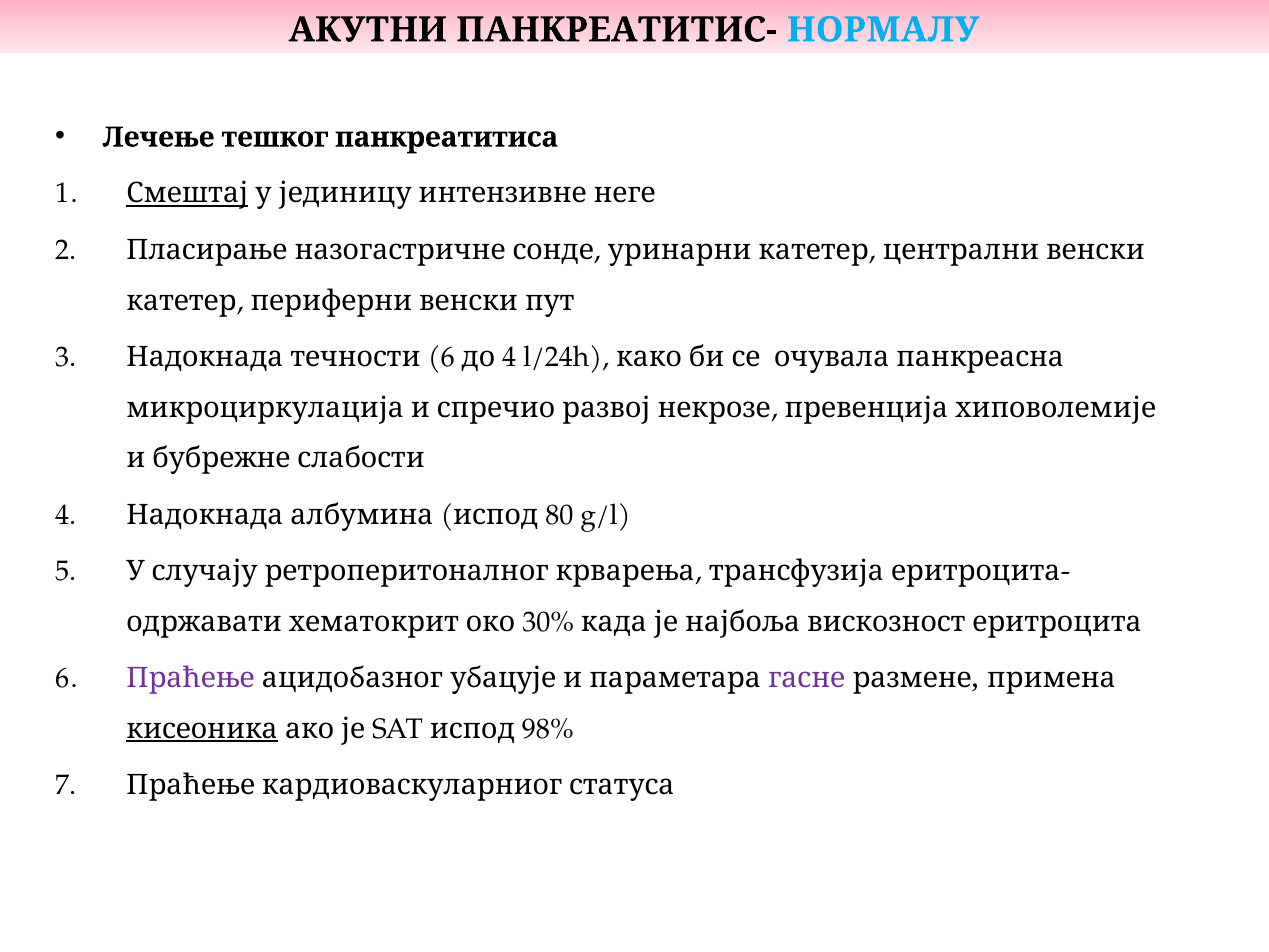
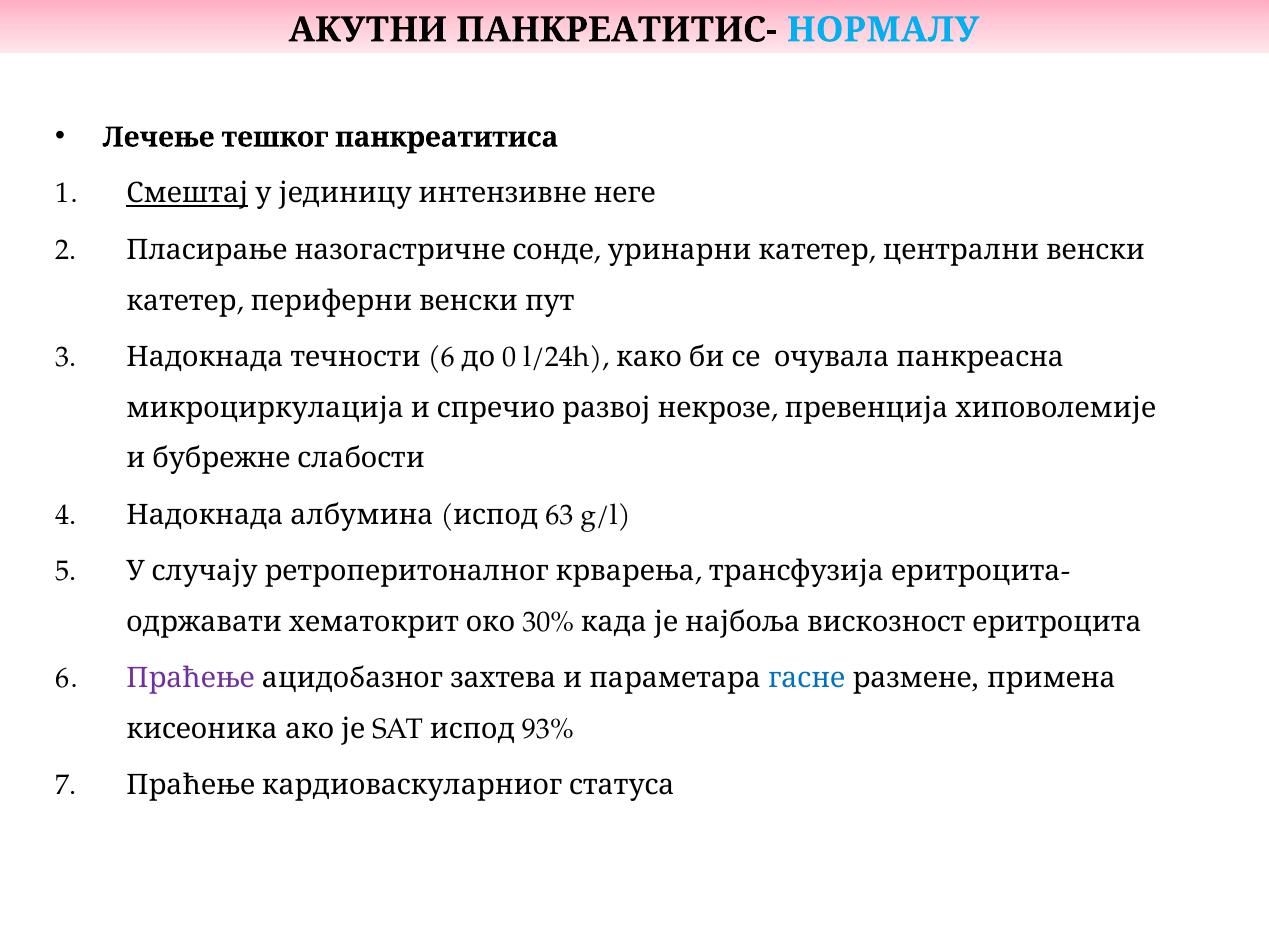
6 4: 4 -> 0 (509, 357)
80: 80 -> 63 (559, 515)
убацује: убацује -> захтева (503, 678)
гасне colour: purple -> blue (807, 678)
кисеоника underline: present -> none (202, 729)
98%: 98% -> 93% (548, 729)
